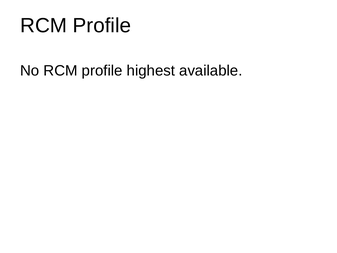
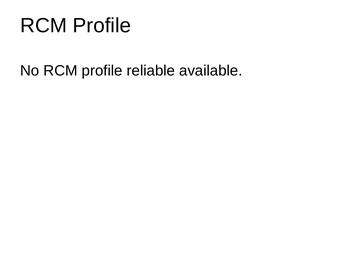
highest: highest -> reliable (151, 71)
